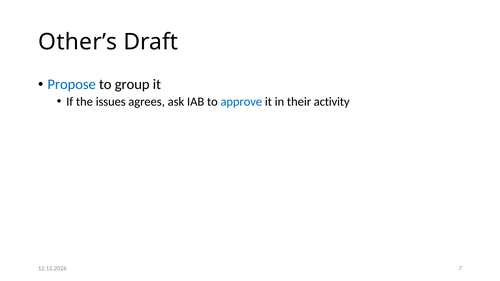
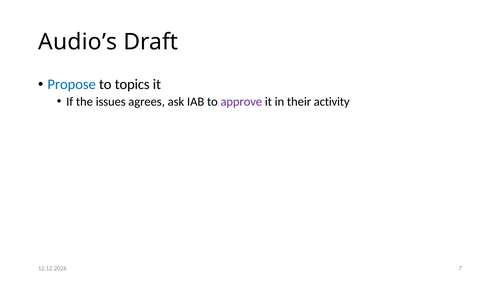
Other’s: Other’s -> Audio’s (78, 42)
group: group -> topics (132, 85)
approve colour: blue -> purple (241, 102)
